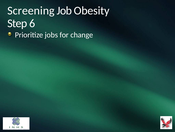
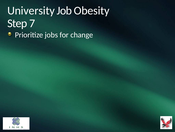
Screening: Screening -> University (31, 11)
6: 6 -> 7 (32, 23)
